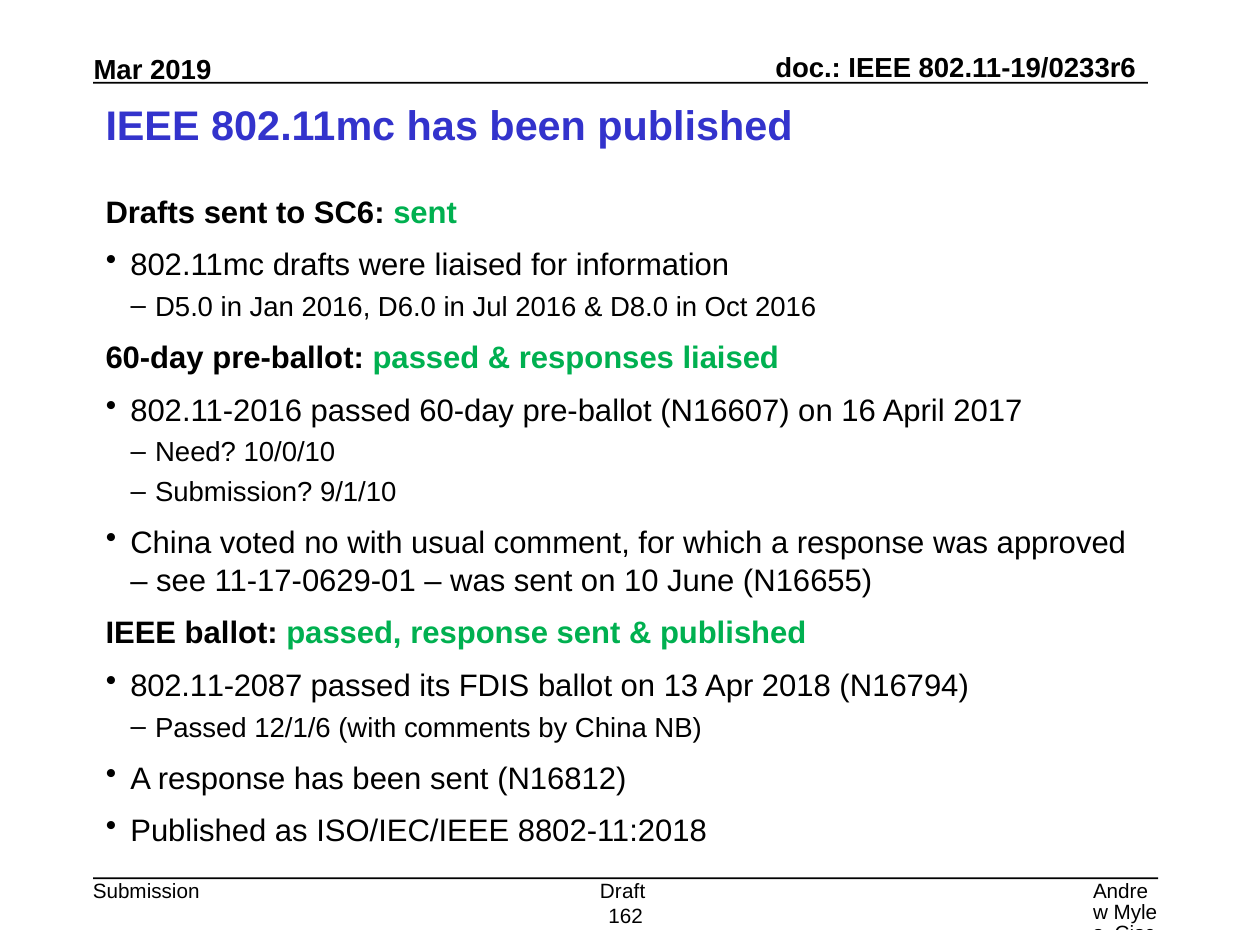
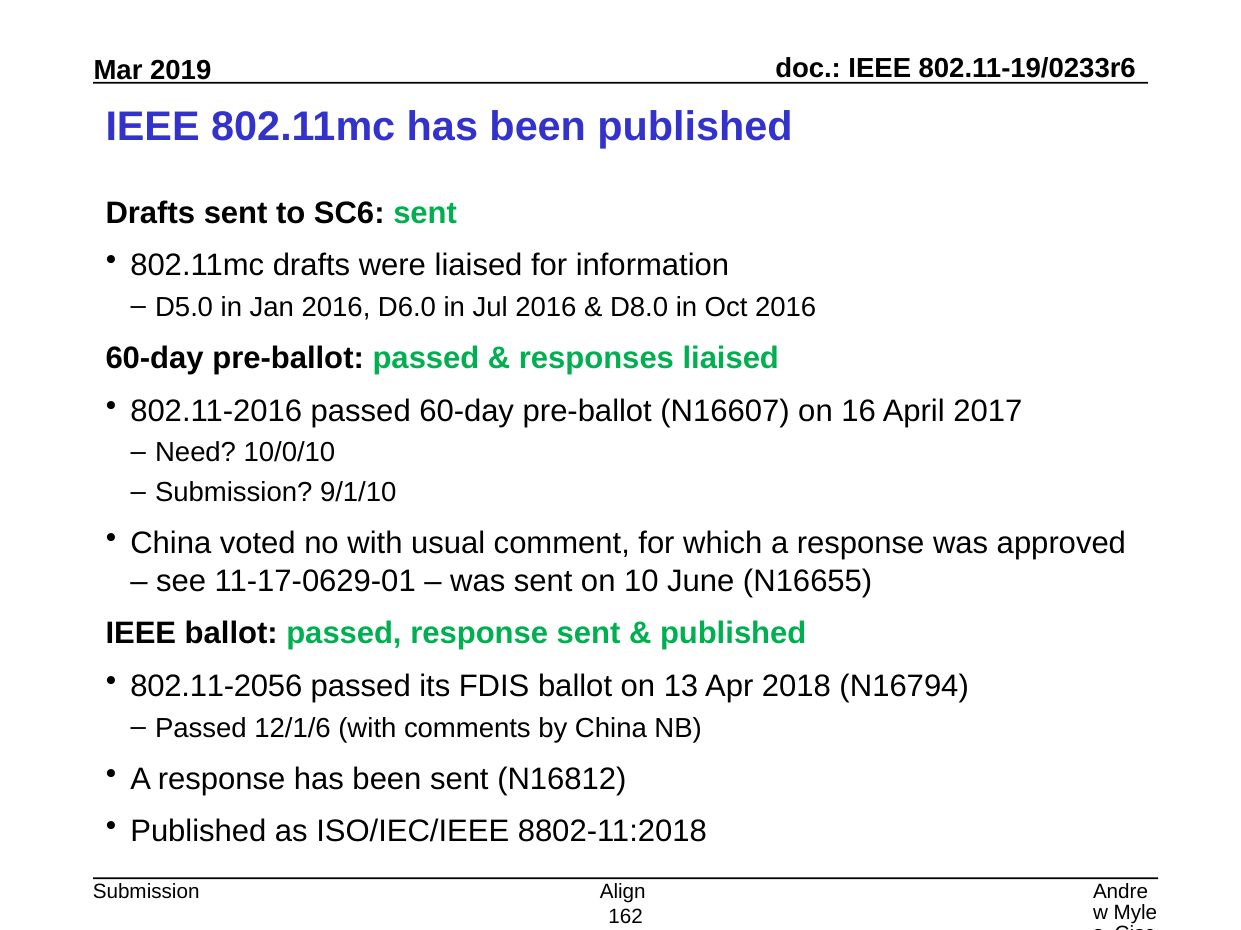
802.11-2087: 802.11-2087 -> 802.11-2056 (216, 687)
Draft: Draft -> Align (623, 893)
